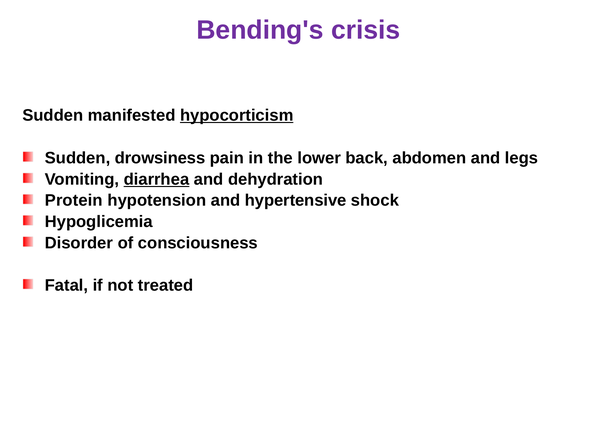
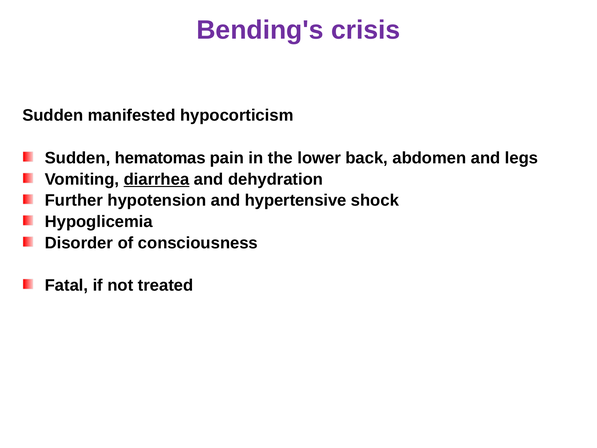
hypocorticism underline: present -> none (237, 115)
drowsiness: drowsiness -> hematomas (160, 158)
Protein: Protein -> Further (74, 200)
